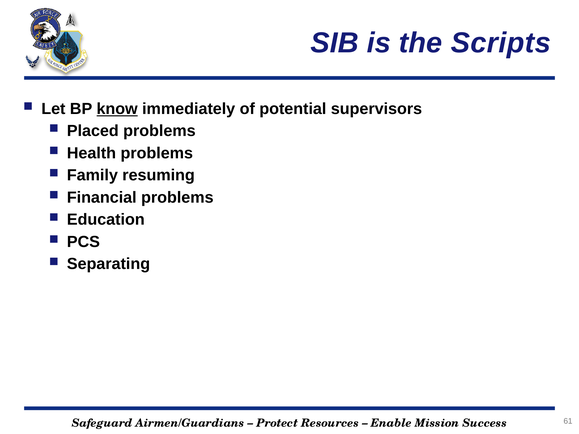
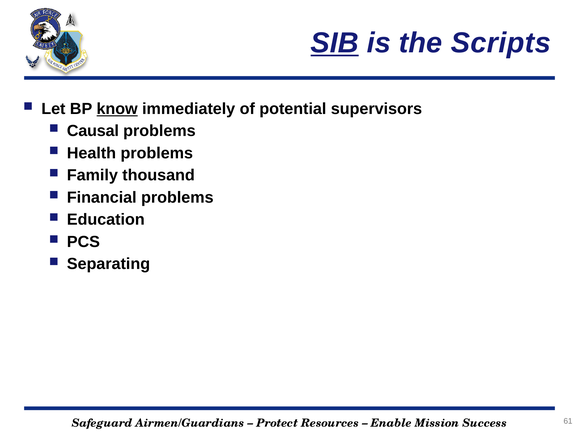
SIB underline: none -> present (335, 43)
Placed: Placed -> Causal (93, 131)
resuming: resuming -> thousand (159, 175)
